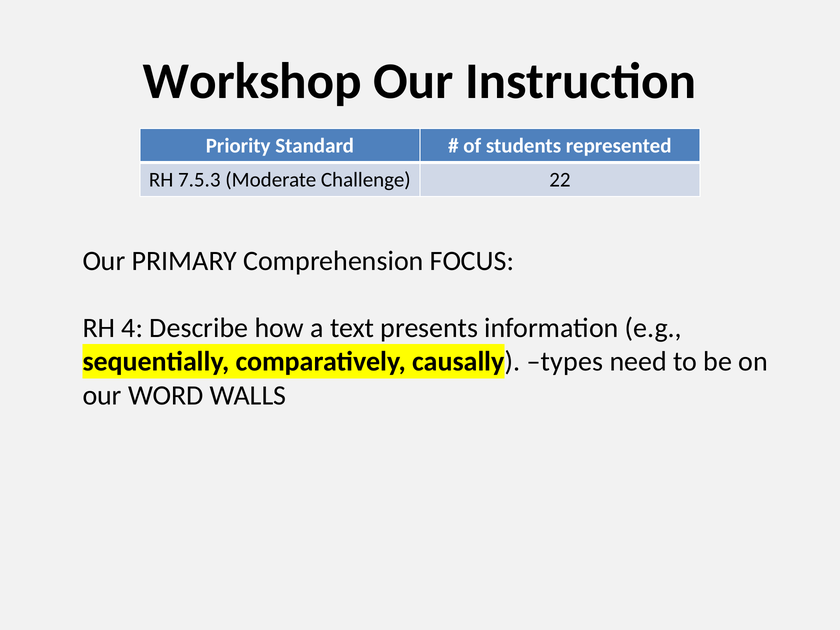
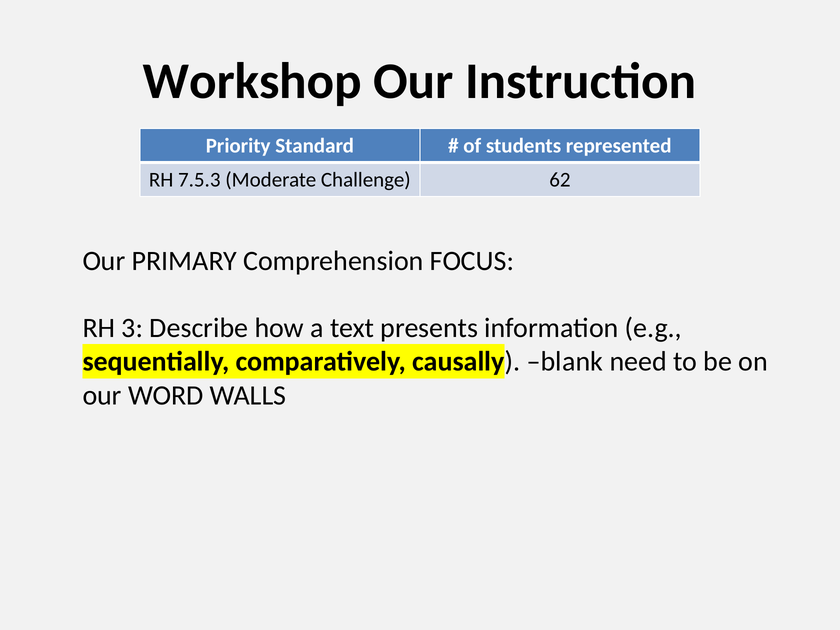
22: 22 -> 62 (560, 180)
4: 4 -> 3 (132, 328)
types: types -> blank (565, 362)
